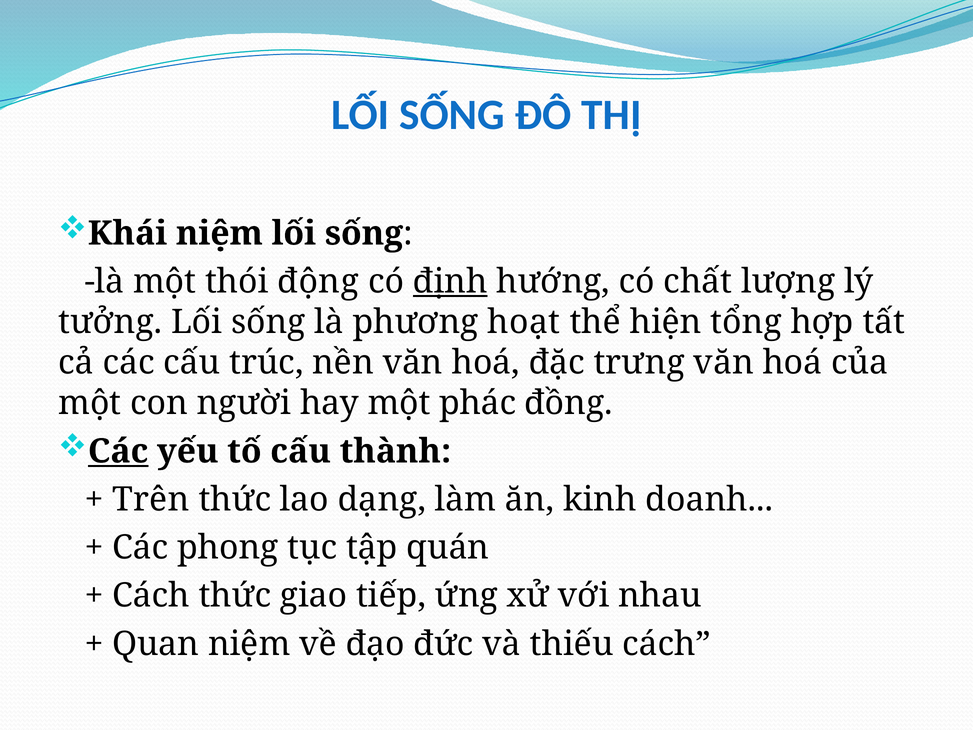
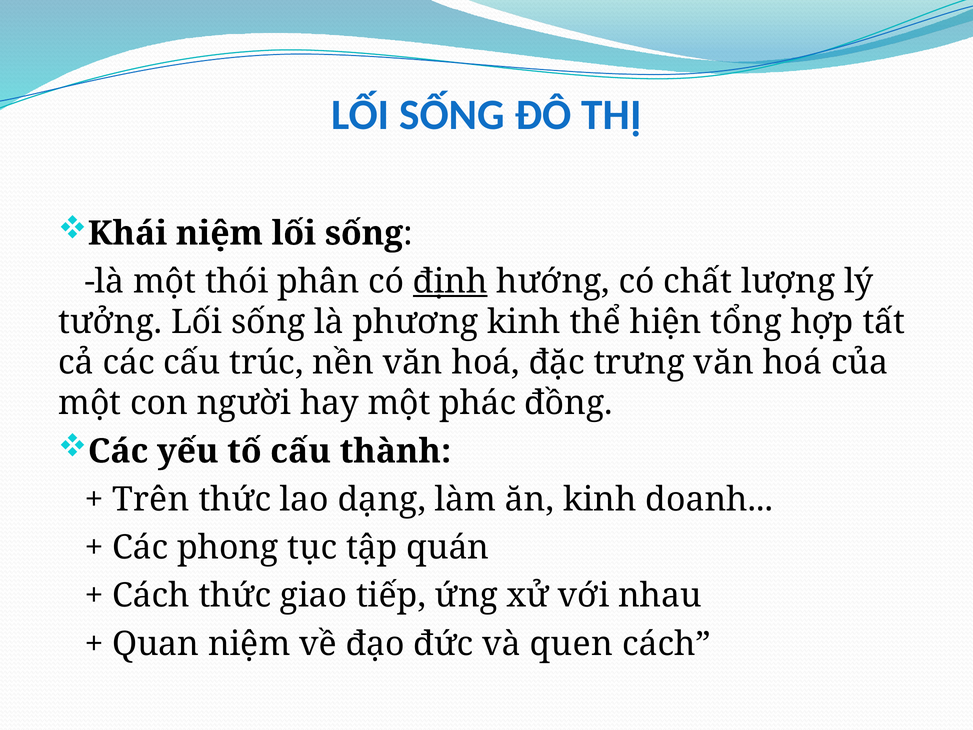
động: động -> phân (318, 281)
phương hoạt: hoạt -> kinh (524, 322)
Các underline: present -> none (118, 451)
thiếu: thiếu -> quen (571, 644)
